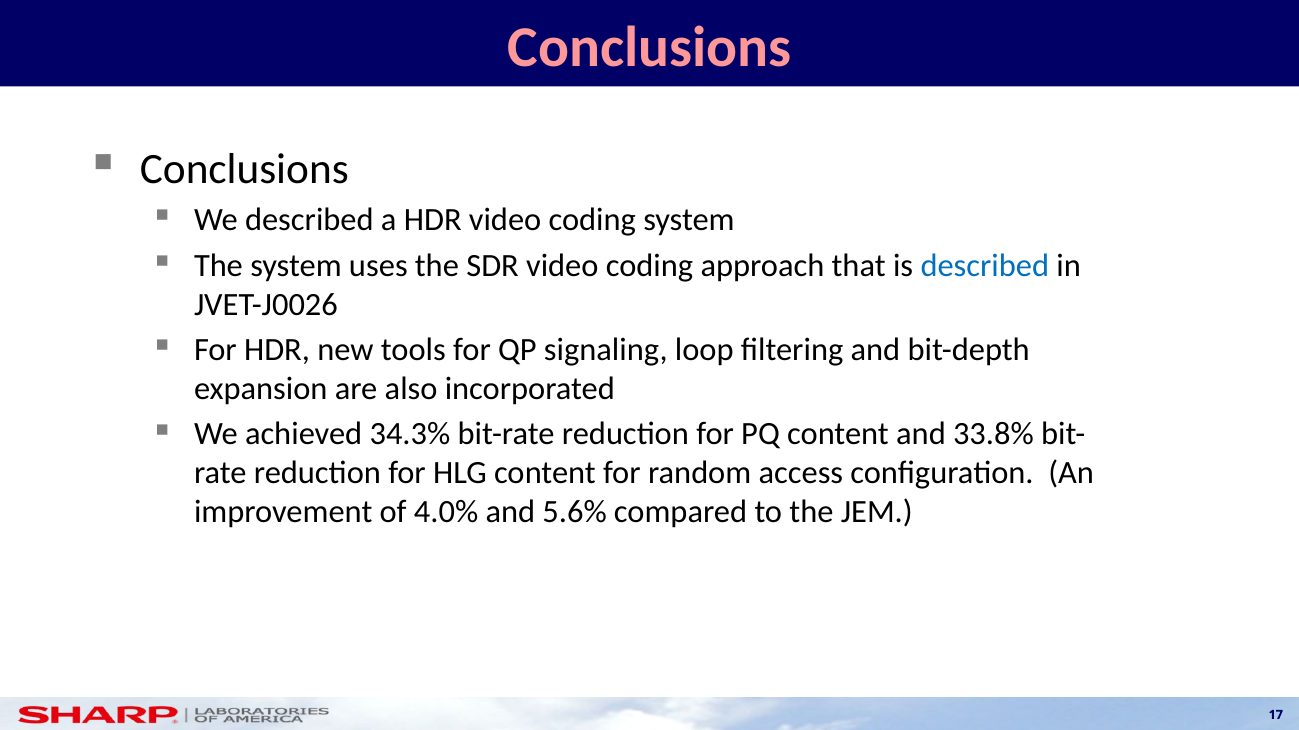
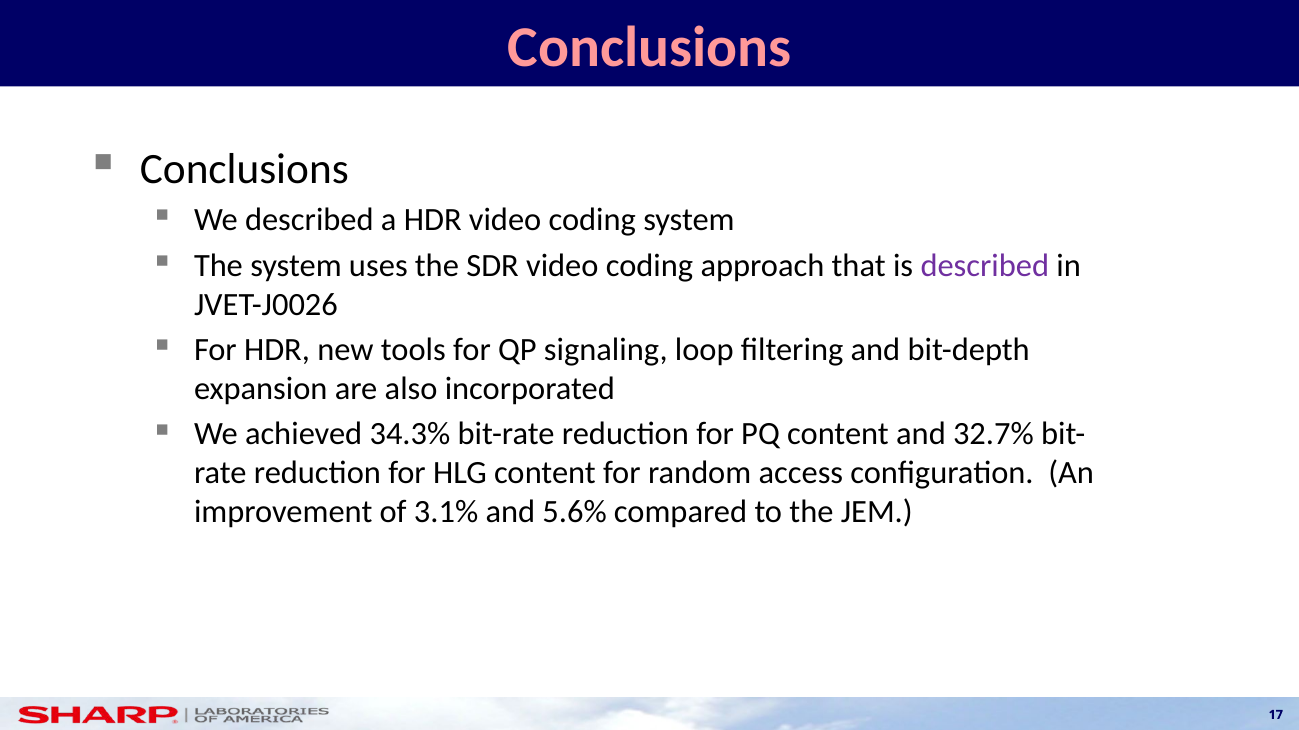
described colour: blue -> purple (985, 266)
33.8%: 33.8% -> 32.7% (993, 435)
4.0%: 4.0% -> 3.1% (446, 513)
